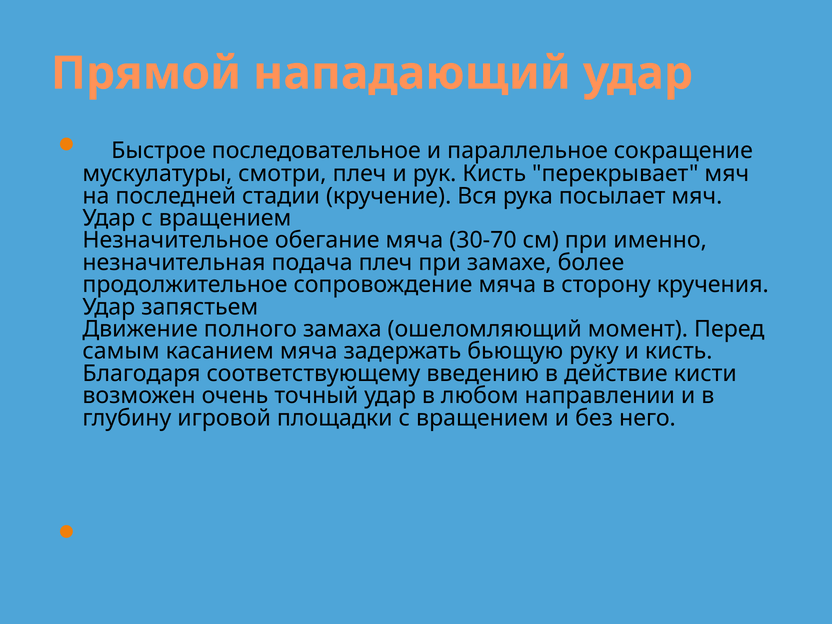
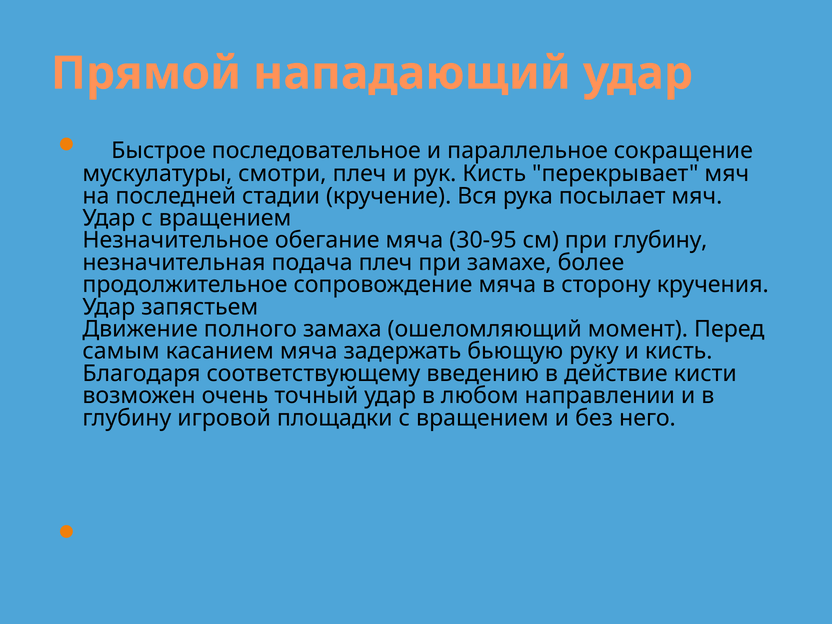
30-70: 30-70 -> 30-95 (483, 240)
при именно: именно -> глубину (660, 240)
